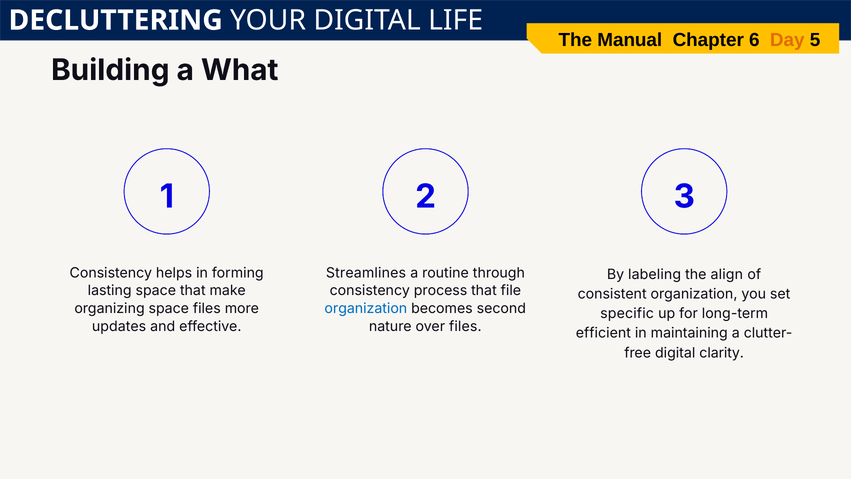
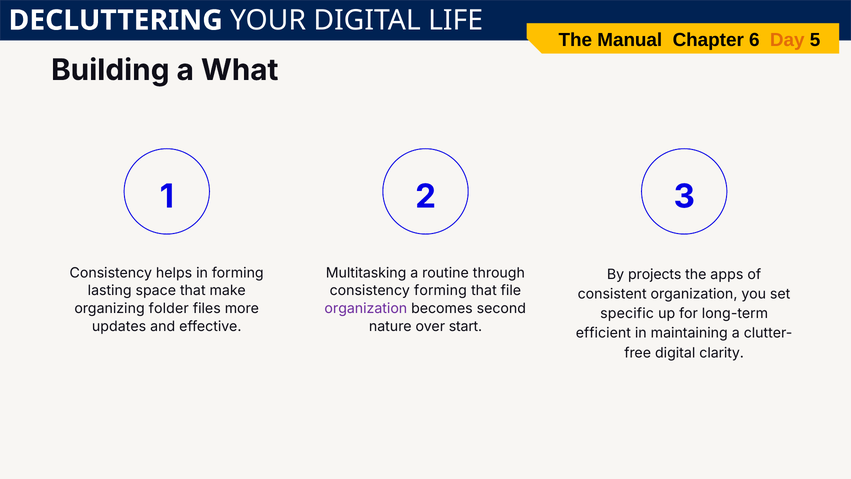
Streamlines: Streamlines -> Multitasking (366, 273)
labeling: labeling -> projects (655, 274)
align: align -> apps (727, 274)
consistency process: process -> forming (440, 291)
organizing space: space -> folder (169, 308)
organization colour: blue -> purple (366, 308)
over files: files -> start (465, 326)
